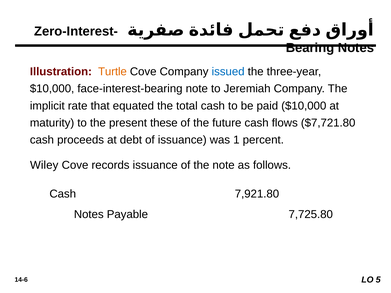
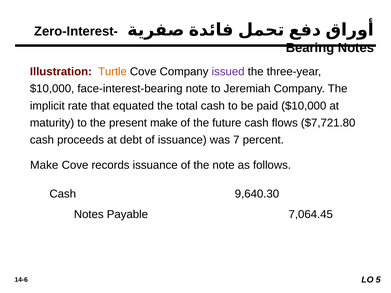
issued colour: blue -> purple (228, 72)
present these: these -> make (164, 123)
1: 1 -> 7 (236, 140)
Wiley: Wiley -> Make (44, 165)
7,921.80: 7,921.80 -> 9,640.30 (257, 194)
7,725.80: 7,725.80 -> 7,064.45 (311, 215)
